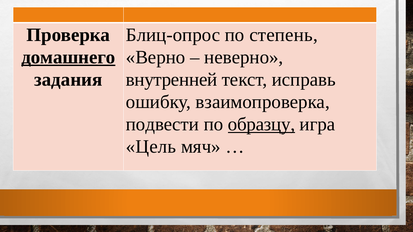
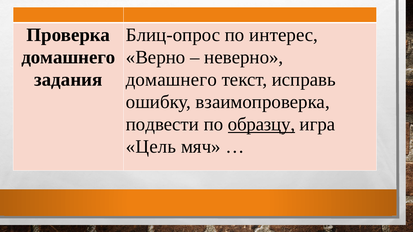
степень: степень -> интерес (284, 35)
домашнего underline: present -> none (68, 57)
внутренней: внутренней -> домашнего (171, 80)
